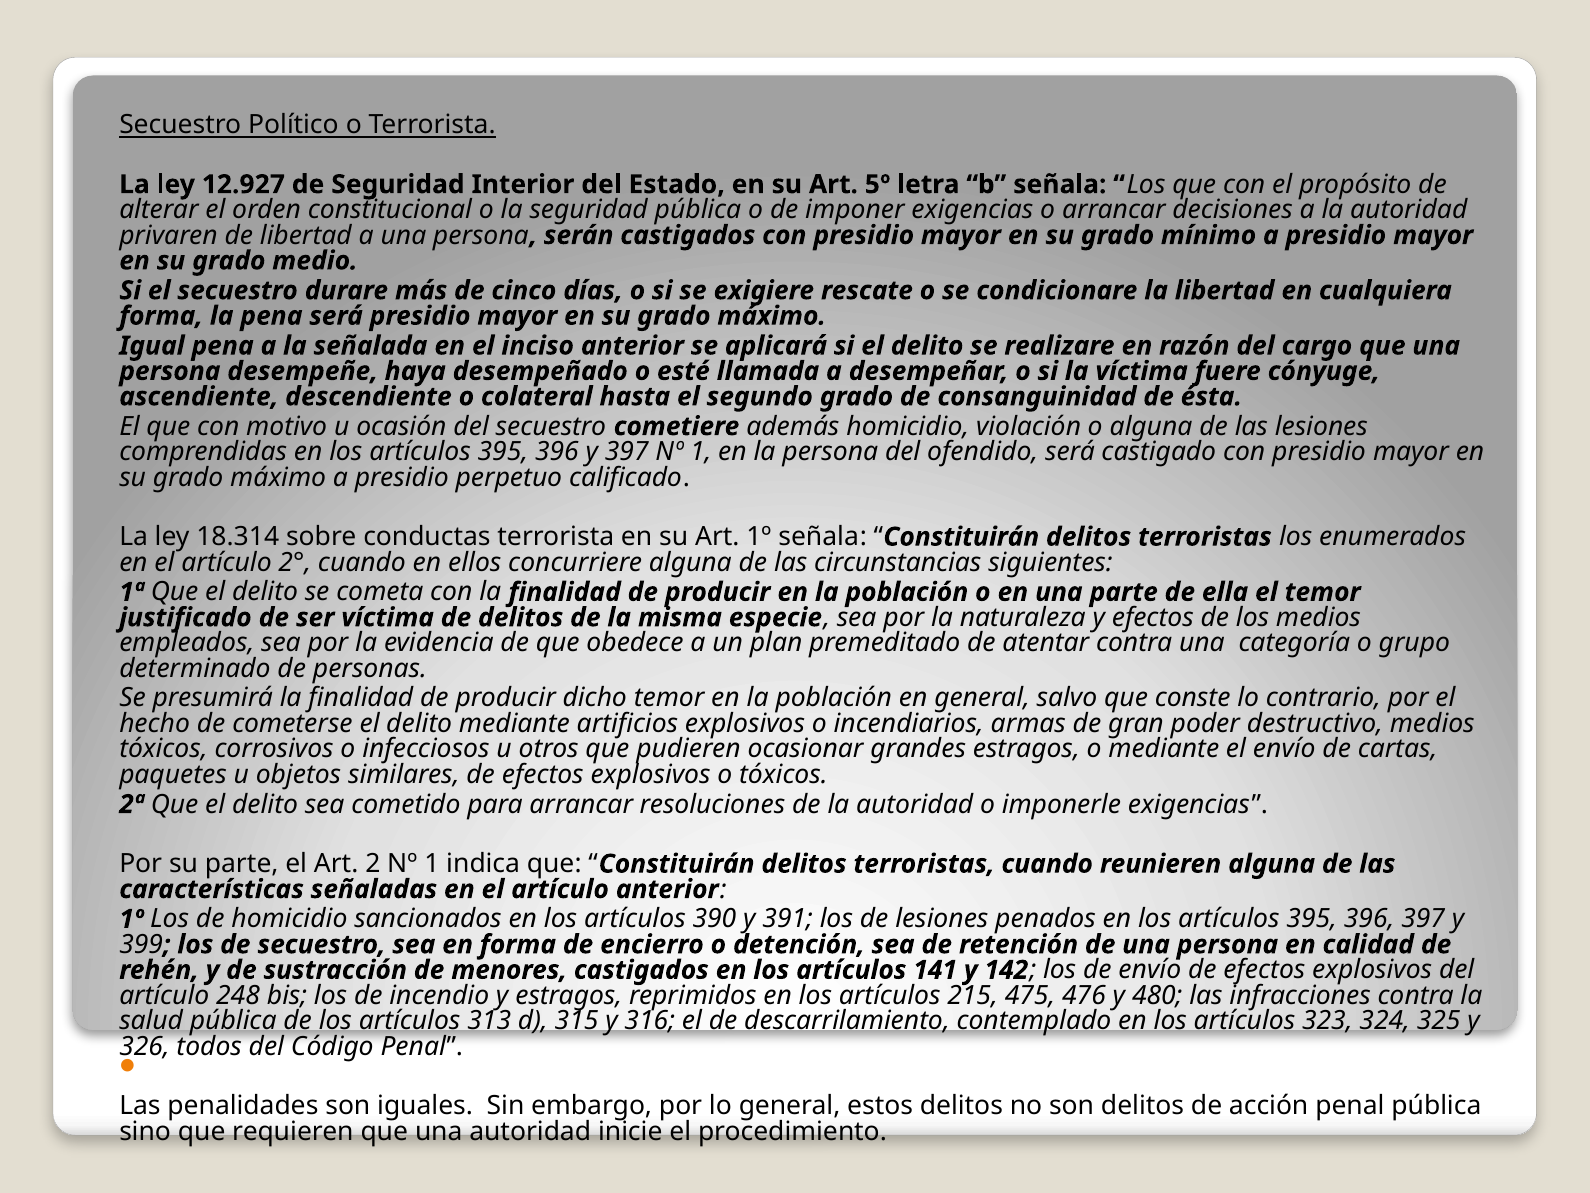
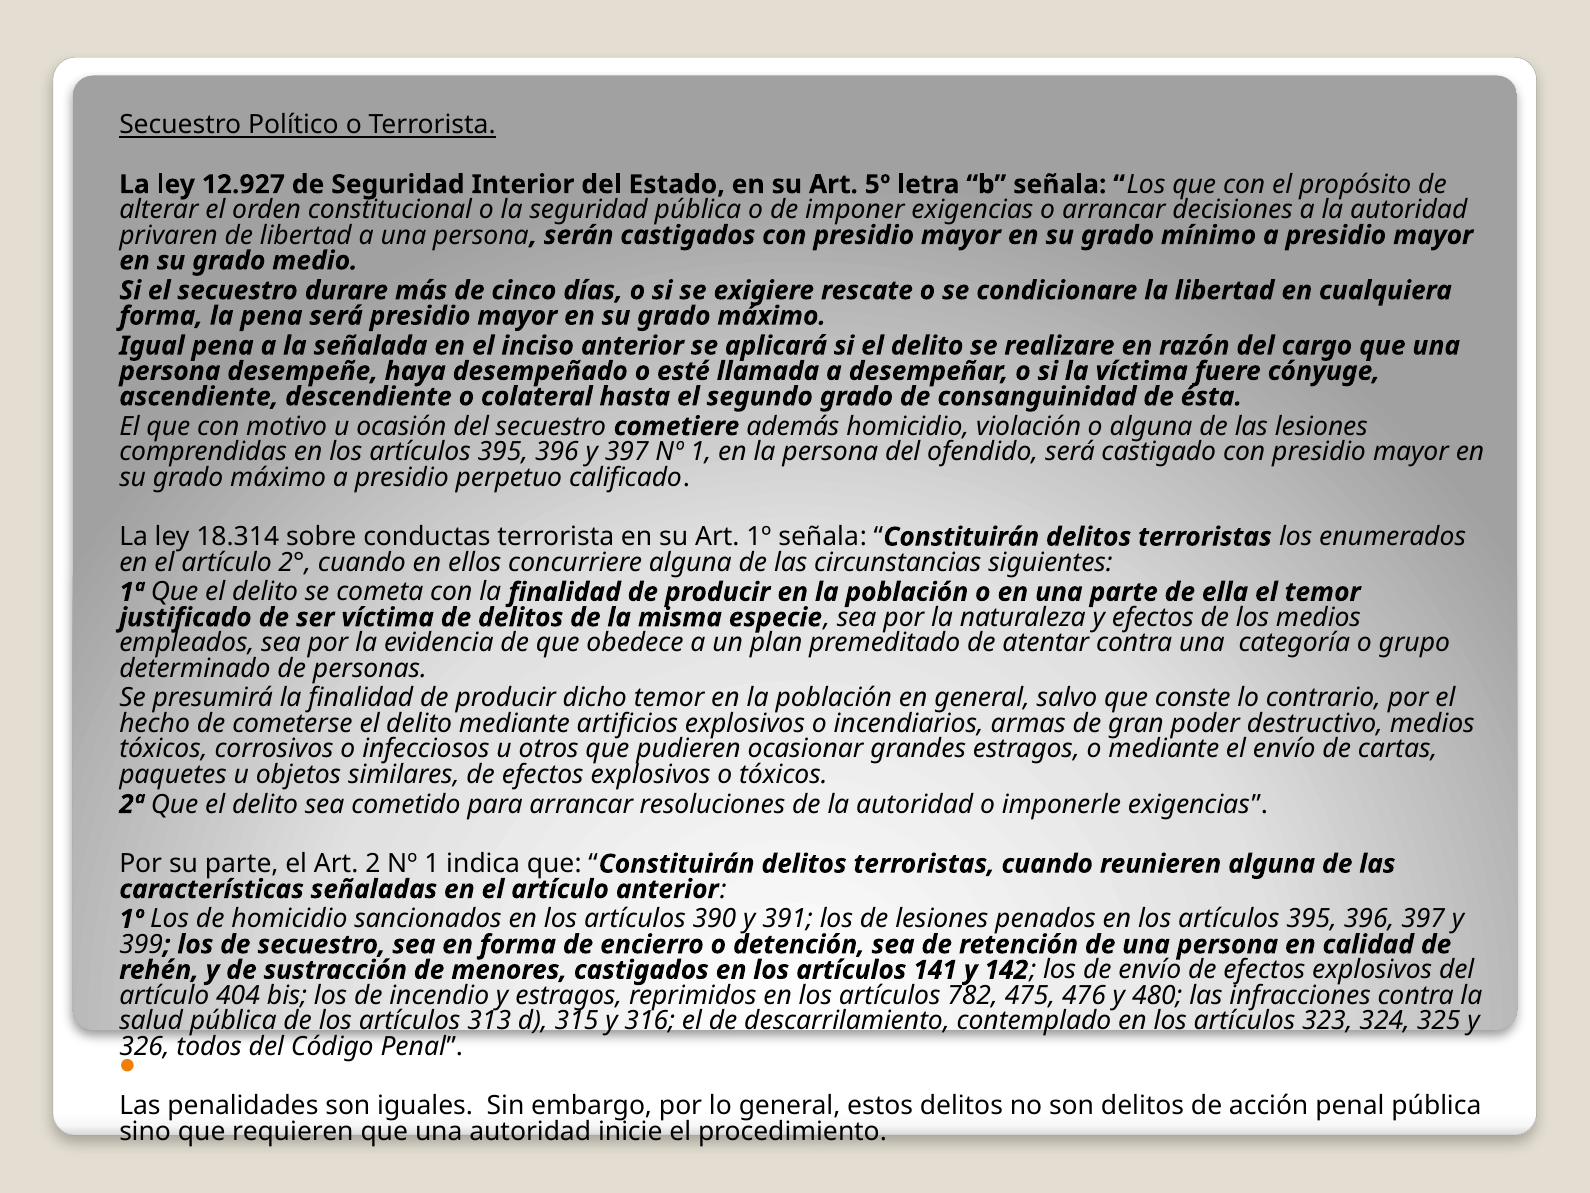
248: 248 -> 404 (238, 995)
215: 215 -> 782 (973, 995)
